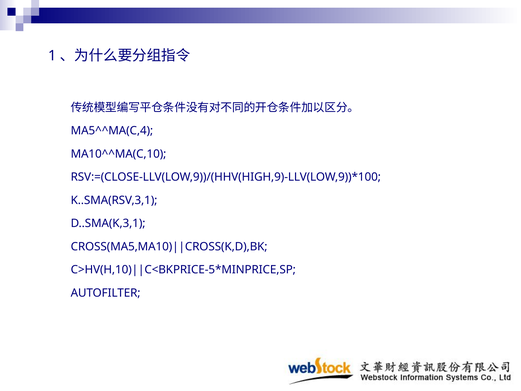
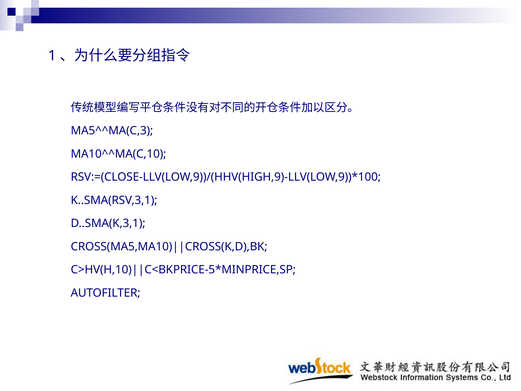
MA5^^MA(C,4: MA5^^MA(C,4 -> MA5^^MA(C,3 (112, 131)
